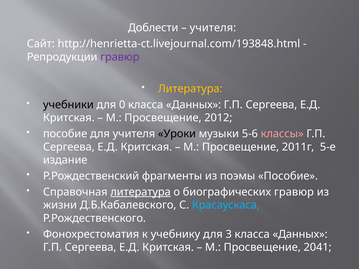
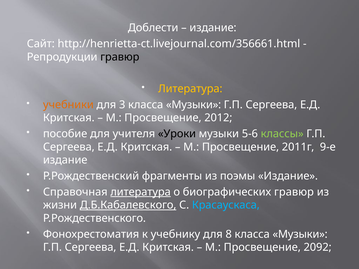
учителя: учителя -> издание (213, 28)
http://henrietta-ct.livejournal.com/193848.html: http://henrietta-ct.livejournal.com/193848.html -> http://henrietta-ct.livejournal.com/356661.html (179, 44)
гравюр colour: purple -> black (120, 57)
учебники colour: black -> orange (68, 105)
0: 0 -> 3 (122, 105)
Данных: Данных -> Музыки (194, 105)
классы colour: pink -> light green (282, 134)
5-е: 5-е -> 9-е (328, 147)
поэмы Пособие: Пособие -> Издание (288, 176)
Д.Б.Кабалевского underline: none -> present (128, 205)
3: 3 -> 8 (229, 234)
Данных: Данных -> Музыки (300, 234)
2041: 2041 -> 2092 (318, 248)
